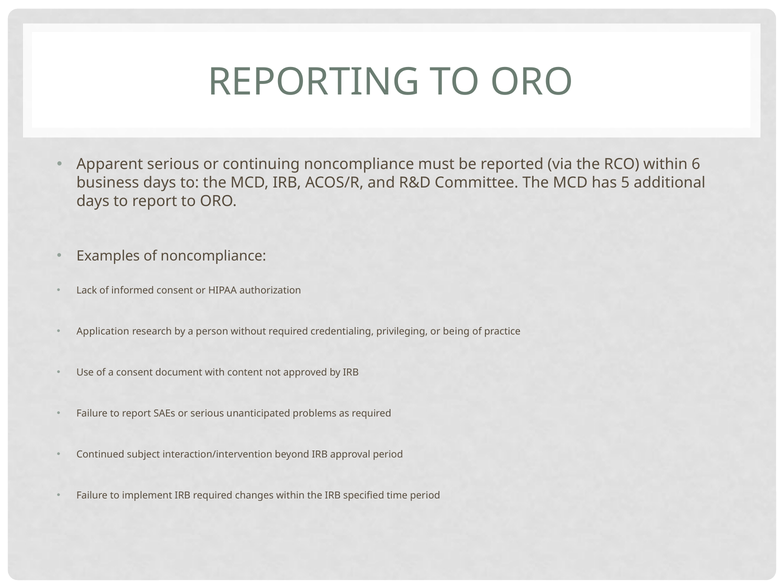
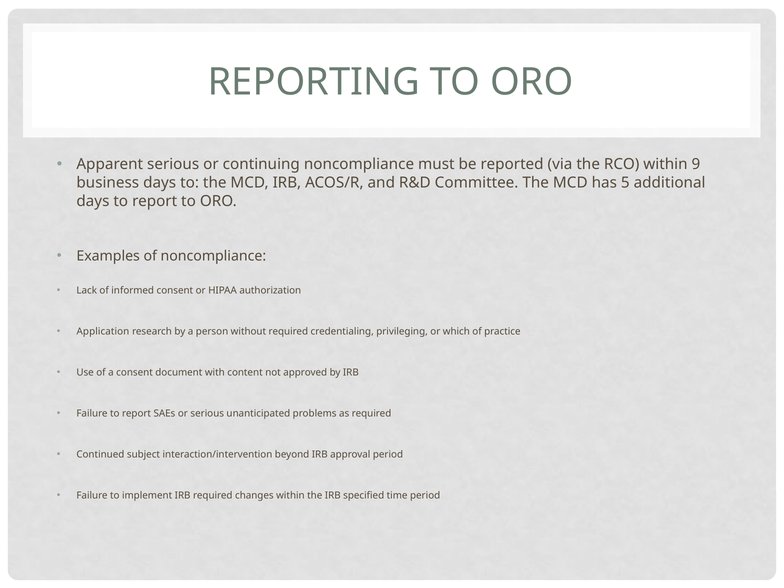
6: 6 -> 9 (696, 164)
being: being -> which (456, 331)
